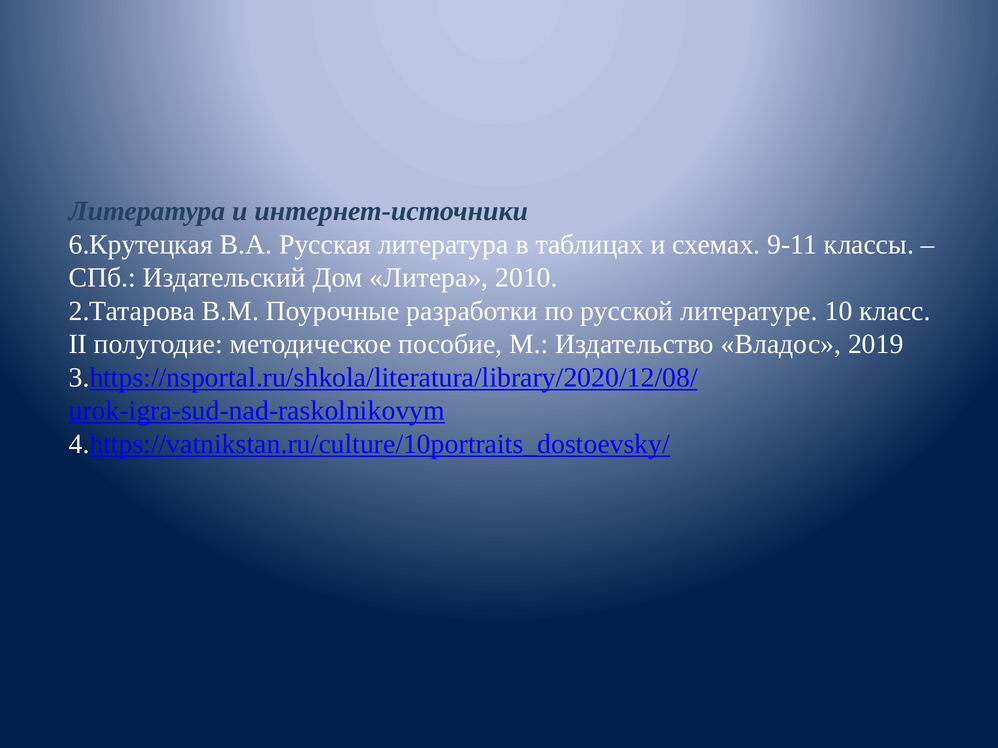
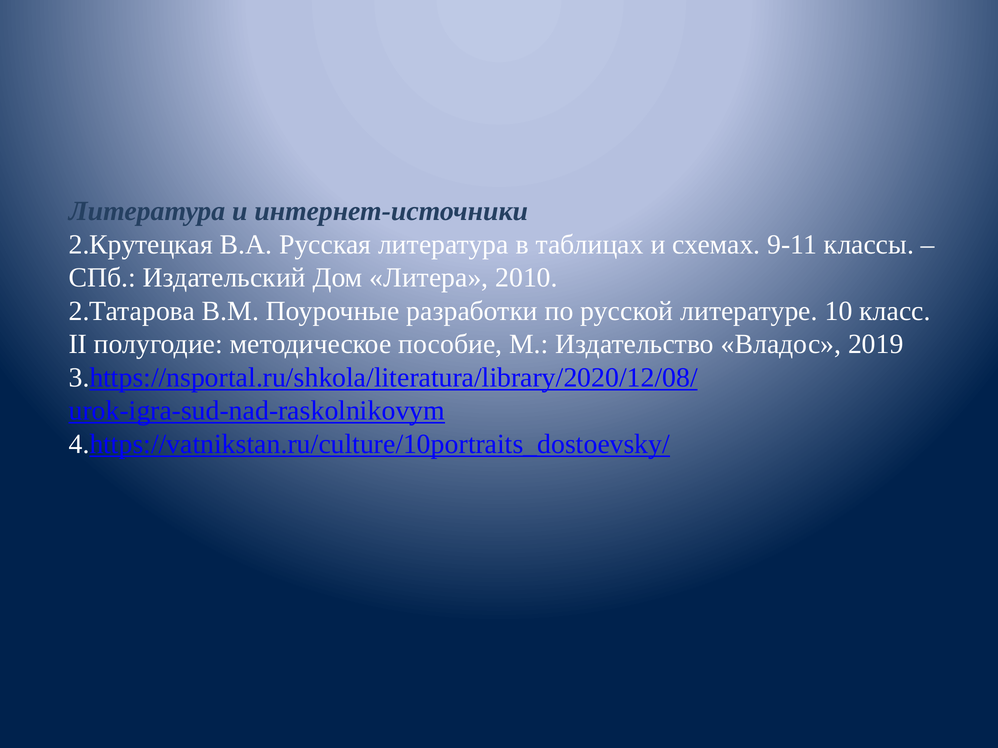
6.Крутецкая: 6.Крутецкая -> 2.Крутецкая (141, 245)
